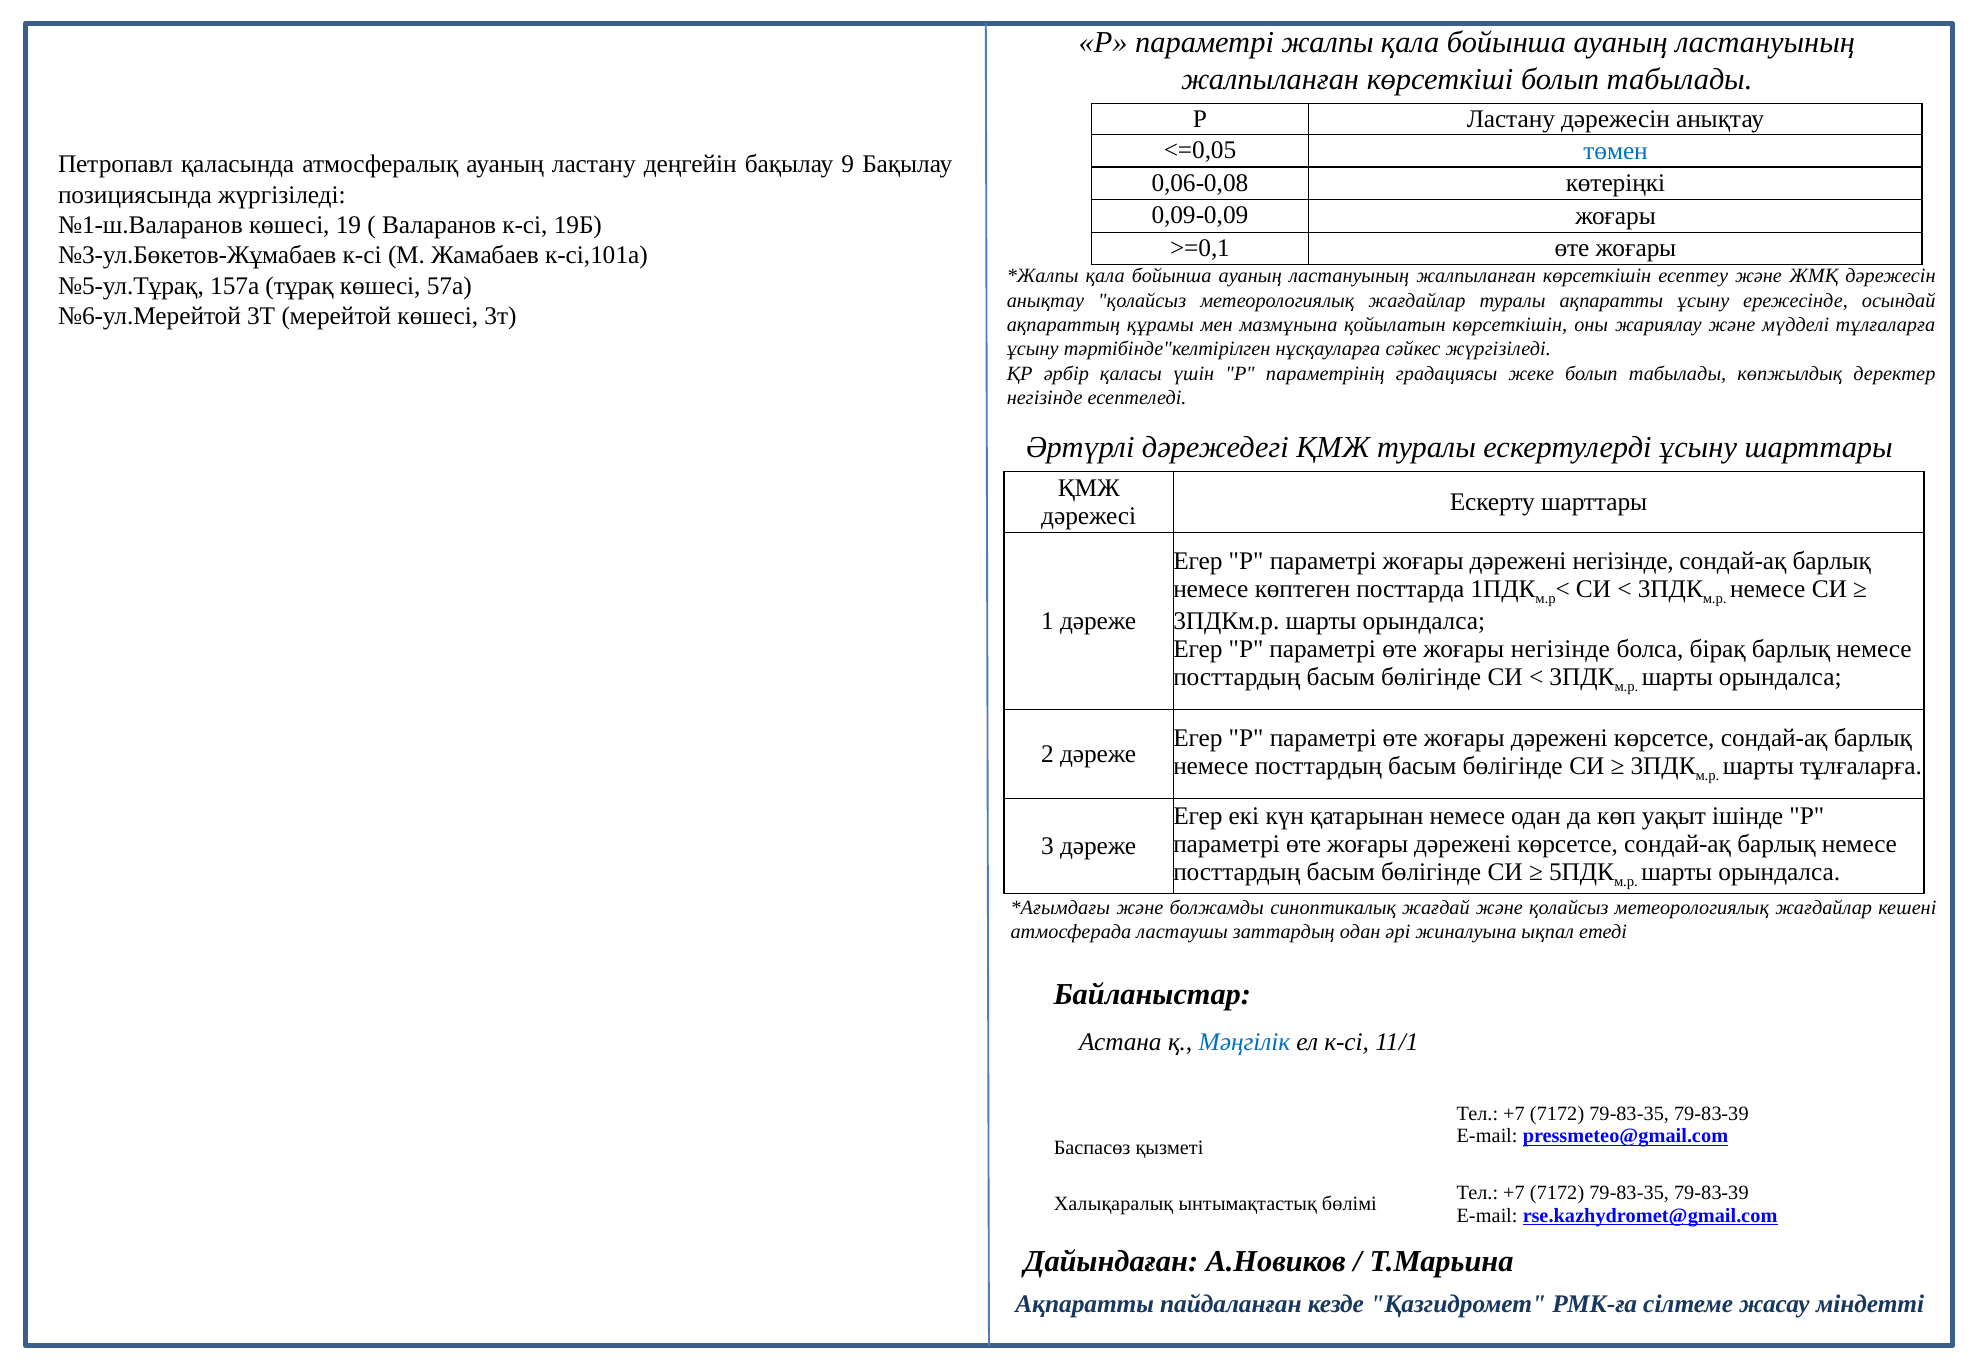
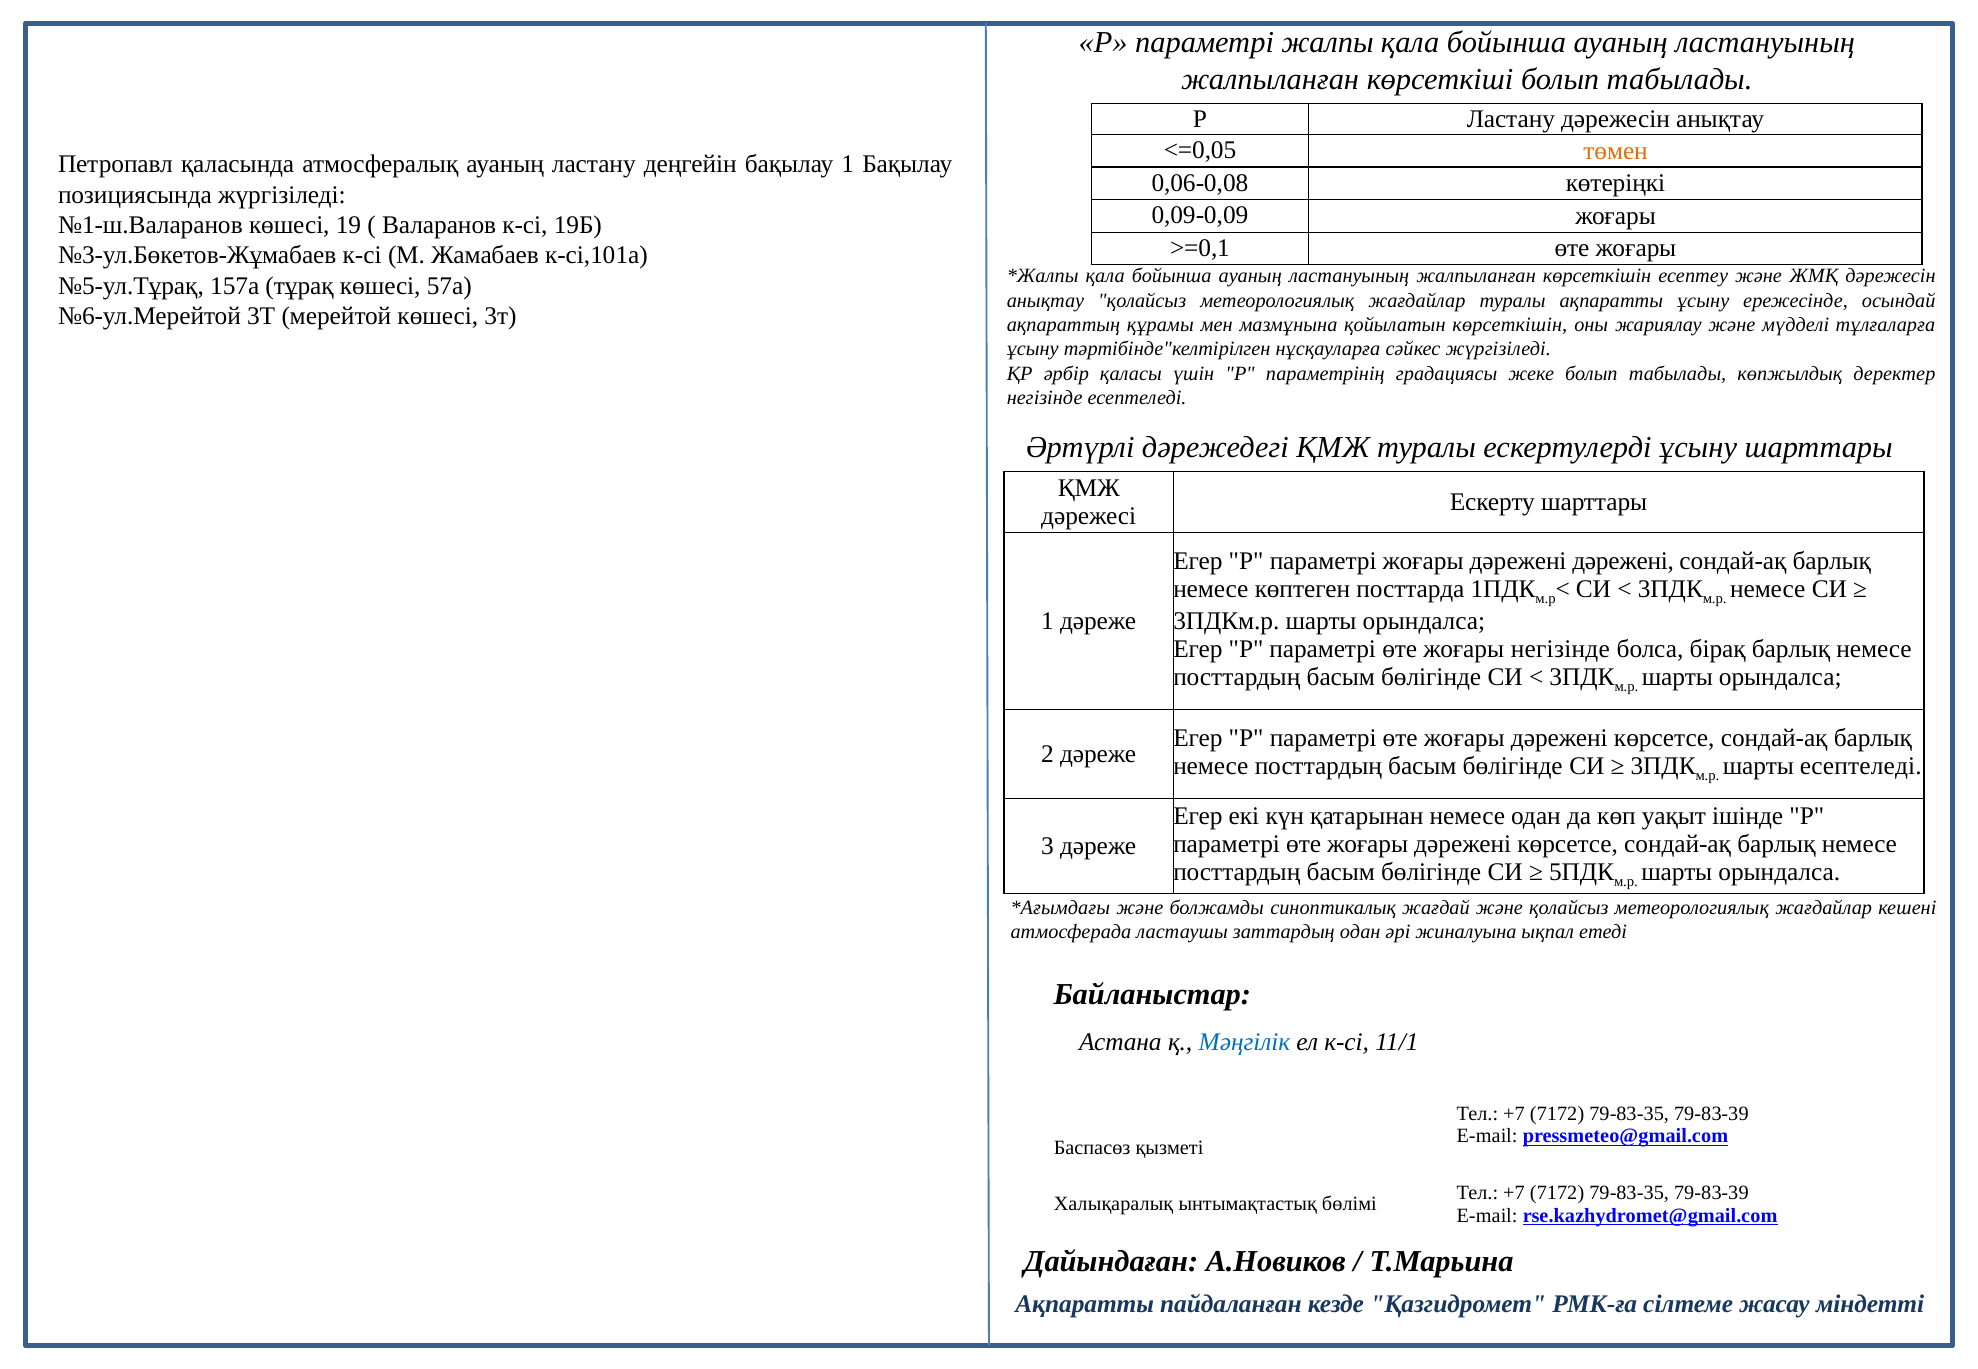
төмен colour: blue -> orange (1616, 151)
бақылау 9: 9 -> 1 (848, 164)
дәрежені негізінде: негізінде -> дәрежені (1623, 561)
шарты тұлғаларға: тұлғаларға -> есептеледі (1861, 766)
